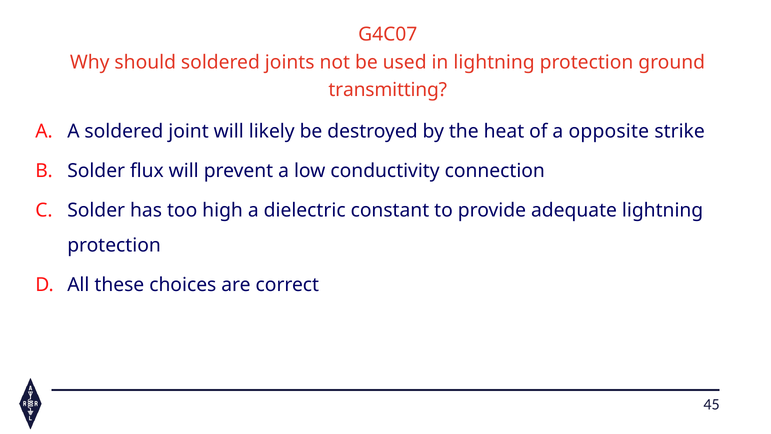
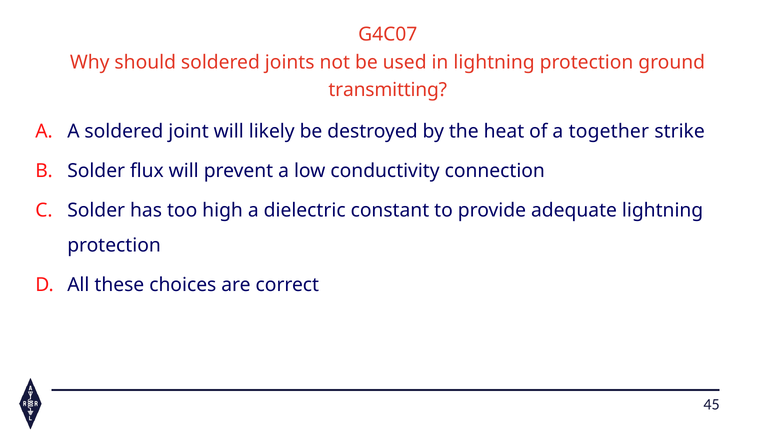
opposite: opposite -> together (609, 131)
